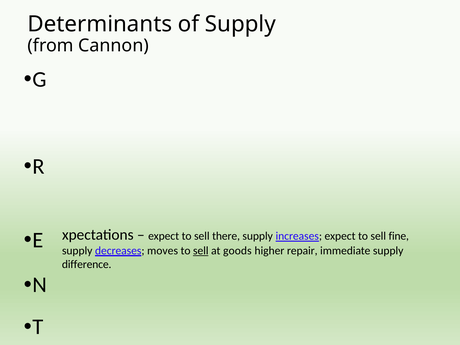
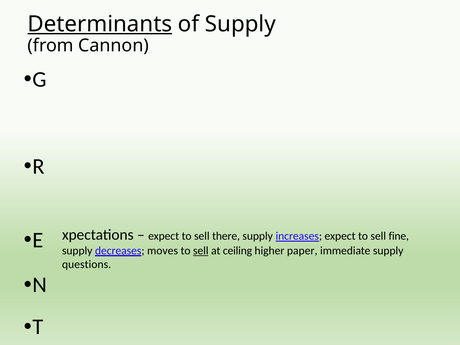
Determinants underline: none -> present (100, 24)
goods: goods -> ceiling (237, 251)
repair: repair -> paper (302, 251)
difference: difference -> questions (87, 264)
